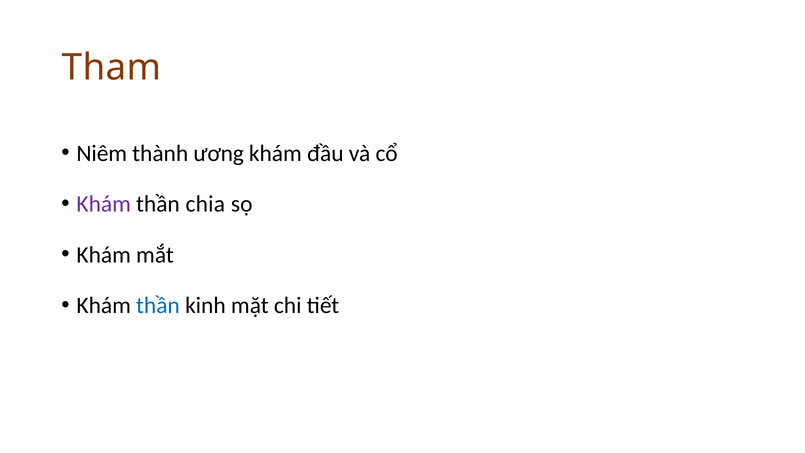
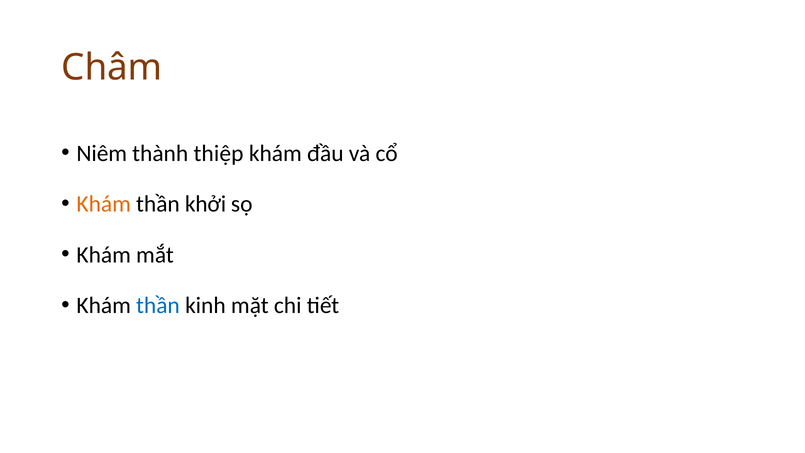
Tham: Tham -> Châm (112, 68)
ương: ương -> thiệp (219, 153)
Khám colour: purple -> orange (104, 204)
chia: chia -> khởi (206, 204)
